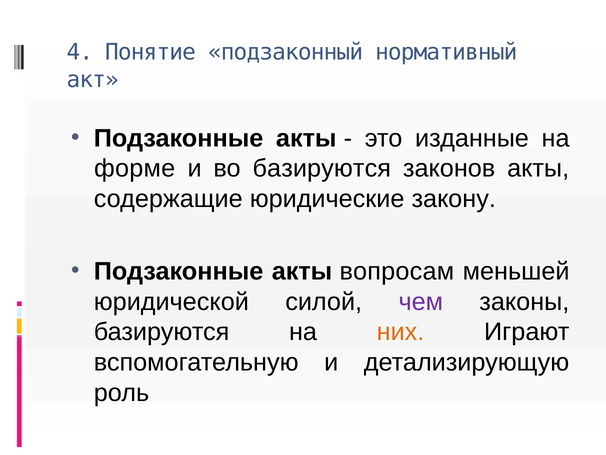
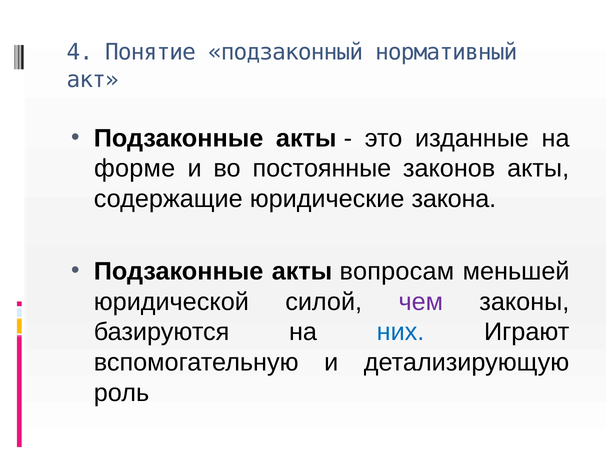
во базируются: базируются -> постоянные (322, 168)
закону: закону -> закона (454, 199)
них colour: orange -> blue (401, 332)
